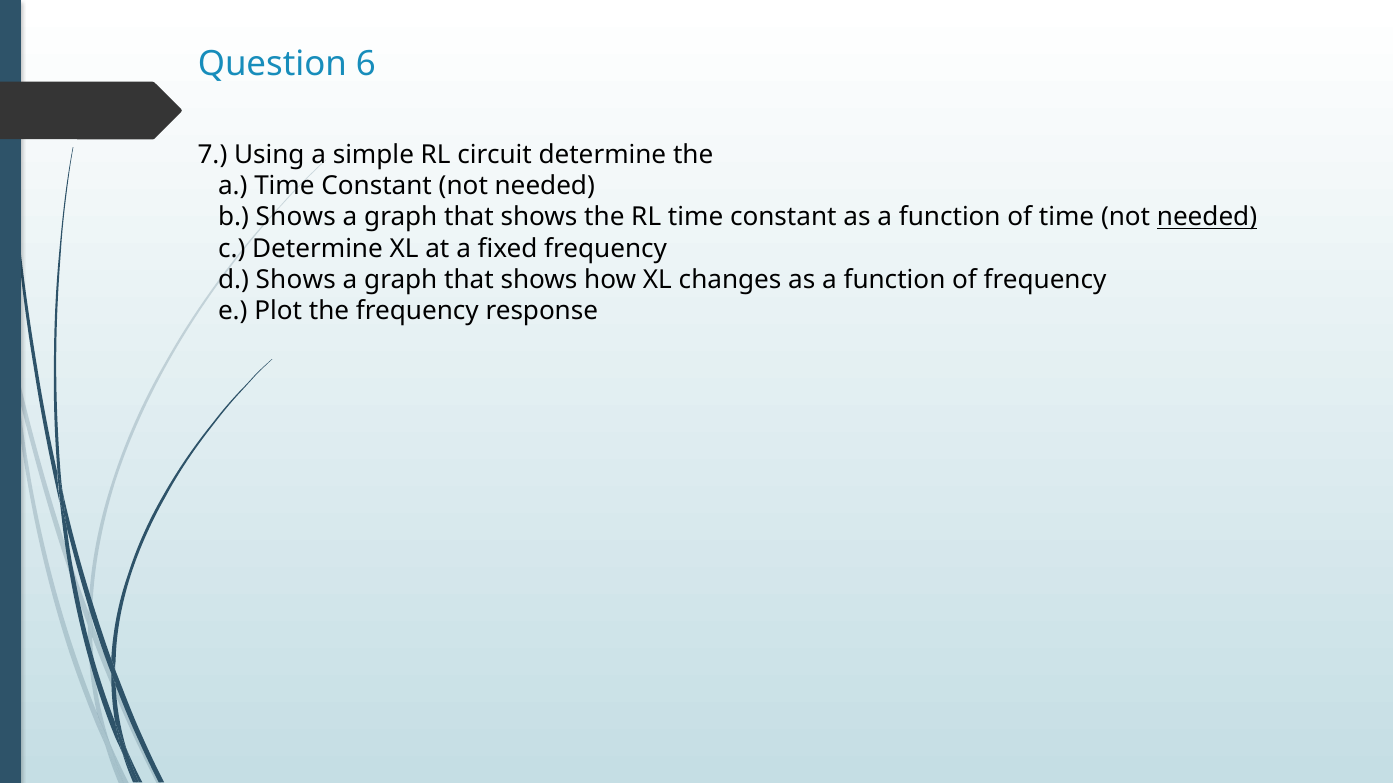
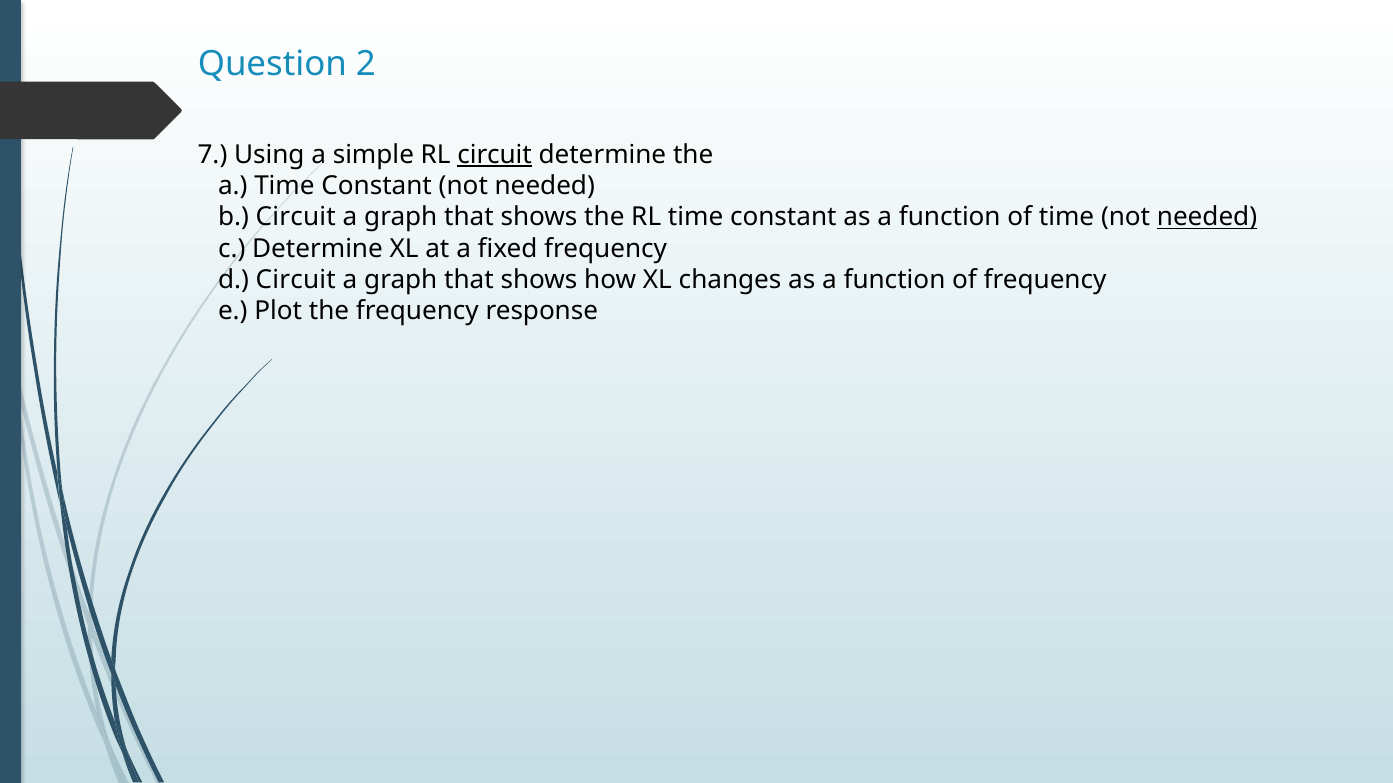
6: 6 -> 2 (366, 64)
circuit underline: none -> present (495, 155)
b Shows: Shows -> Circuit (296, 217)
d Shows: Shows -> Circuit (296, 280)
